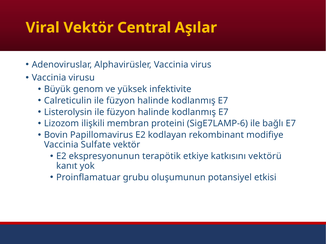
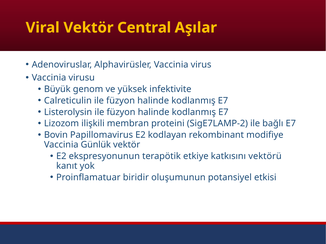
SigE7LAMP-6: SigE7LAMP-6 -> SigE7LAMP-2 (217, 124)
Sulfate: Sulfate -> Günlük (96, 145)
grubu: grubu -> biridir (136, 178)
